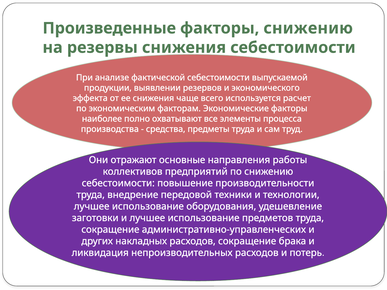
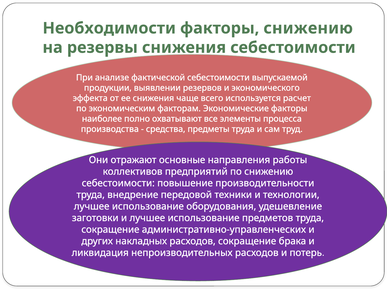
Произведенные: Произведенные -> Необходимости (109, 28)
